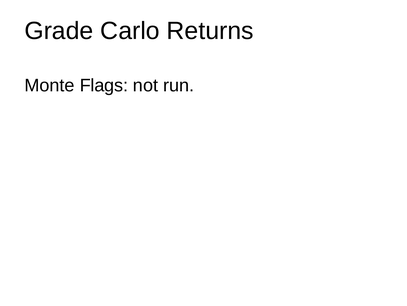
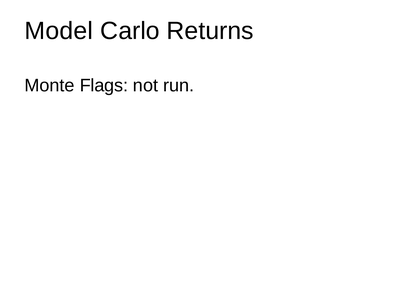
Grade: Grade -> Model (59, 31)
